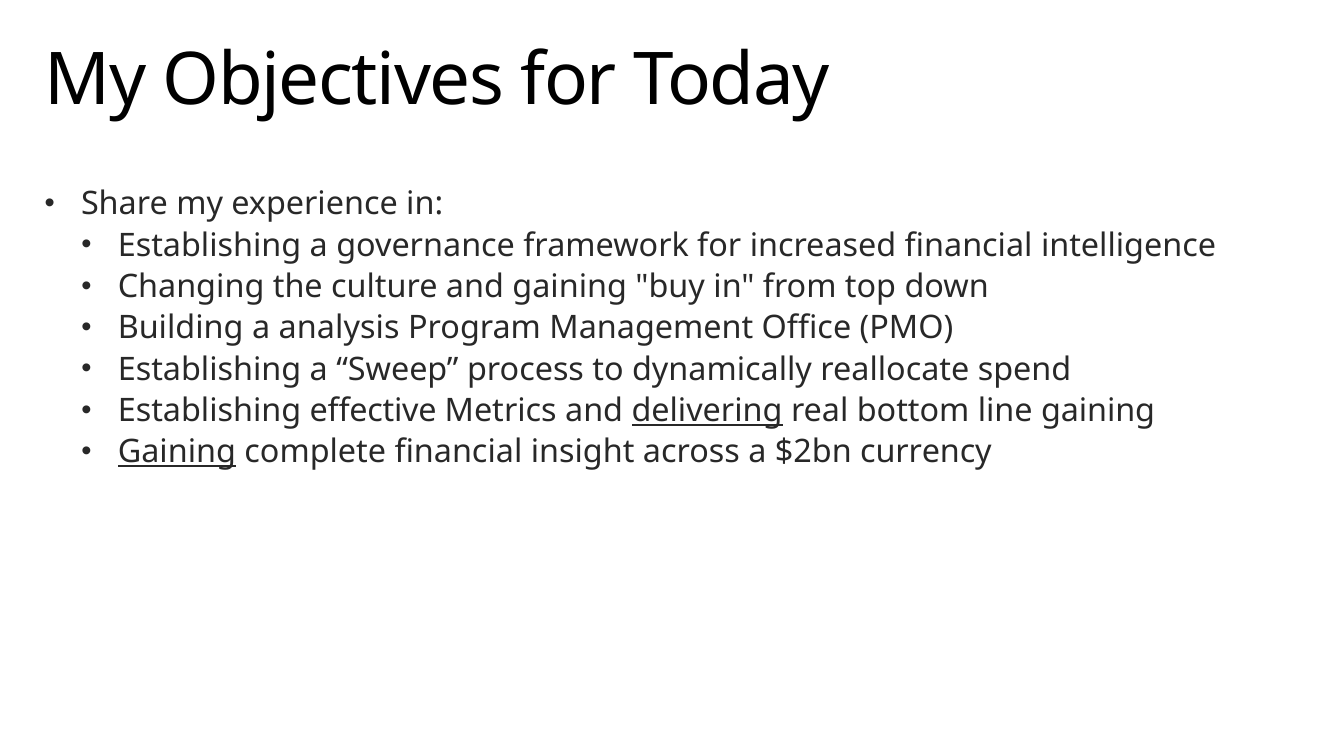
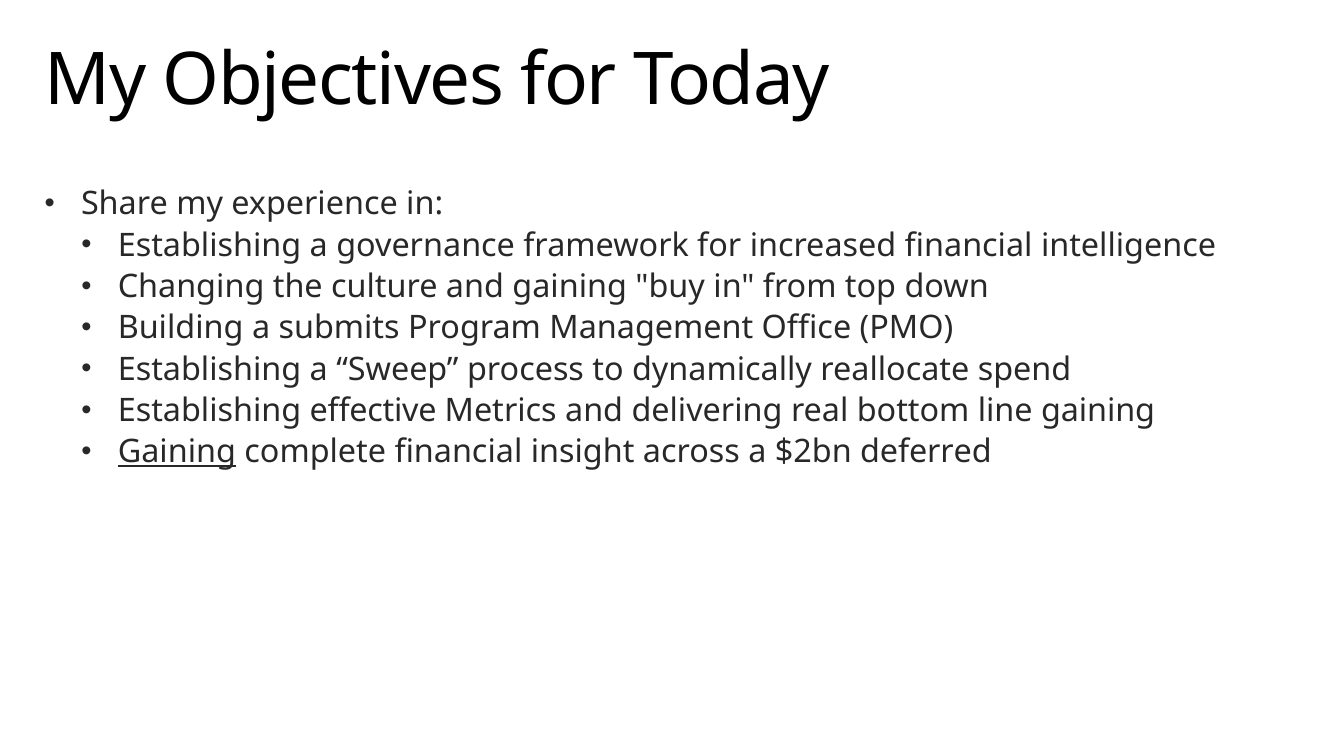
analysis: analysis -> submits (339, 328)
delivering underline: present -> none (707, 411)
currency: currency -> deferred (926, 452)
